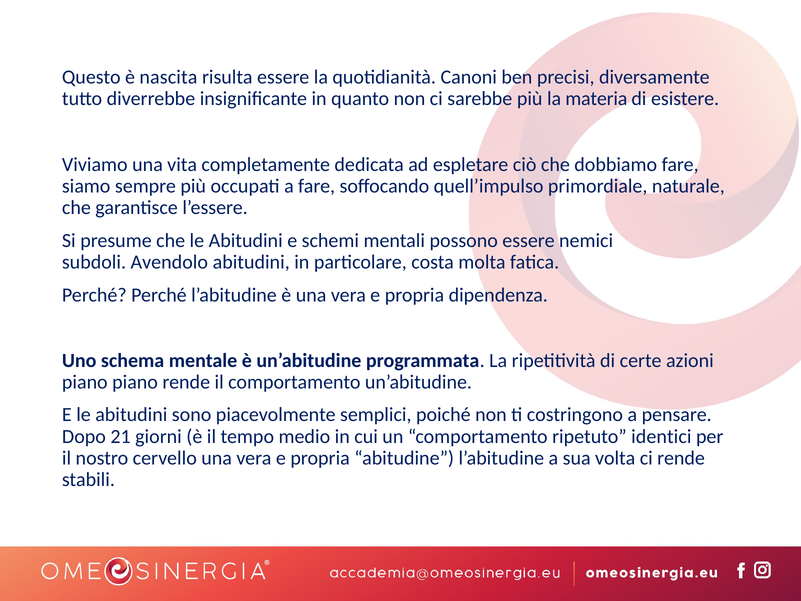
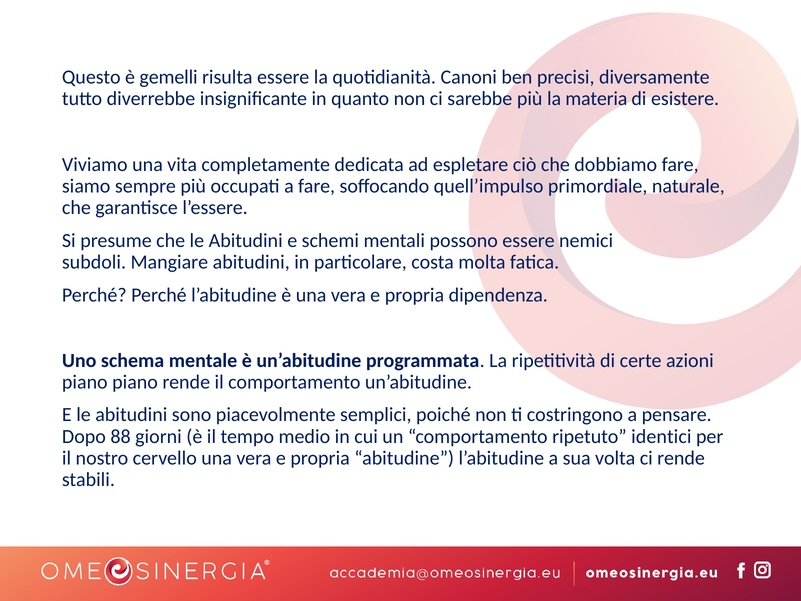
nascita: nascita -> gemelli (169, 77)
Avendolo: Avendolo -> Mangiare (169, 262)
21: 21 -> 88 (121, 436)
